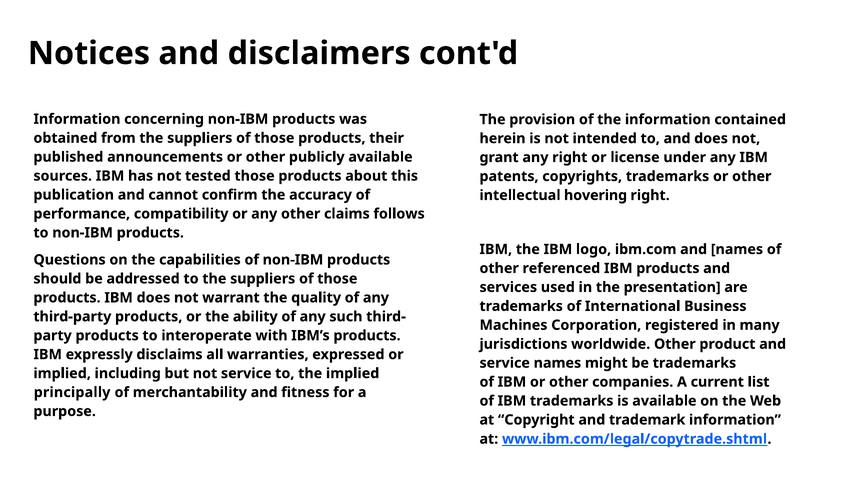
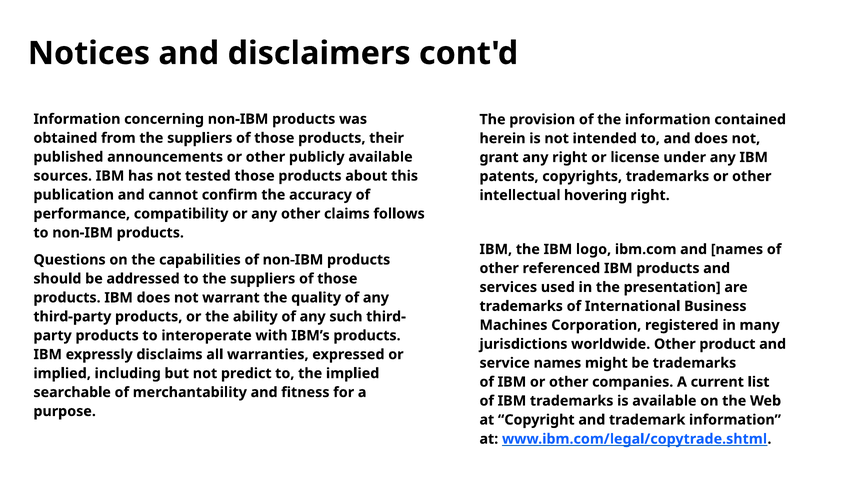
not service: service -> predict (246, 373)
principally: principally -> searchable (72, 392)
